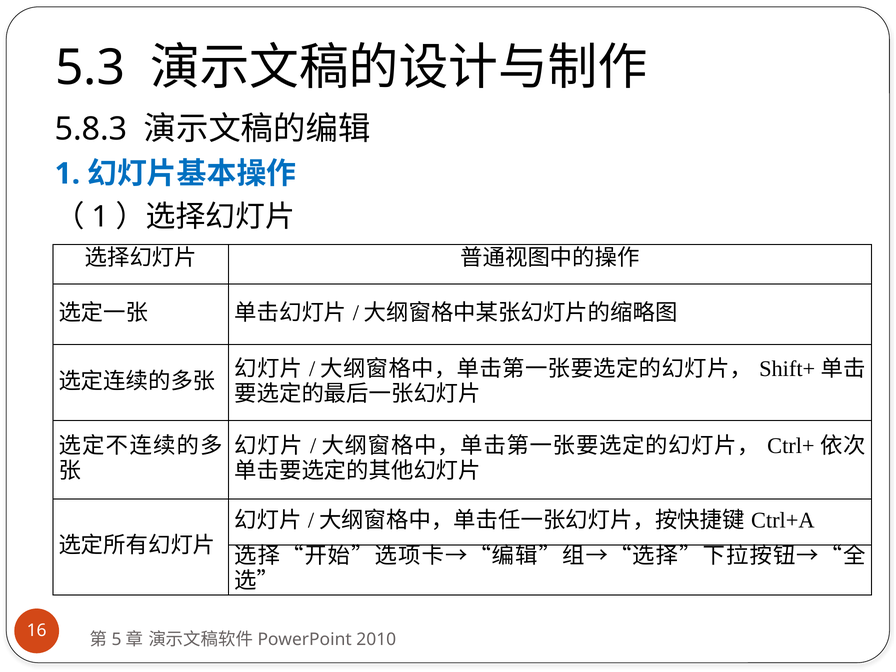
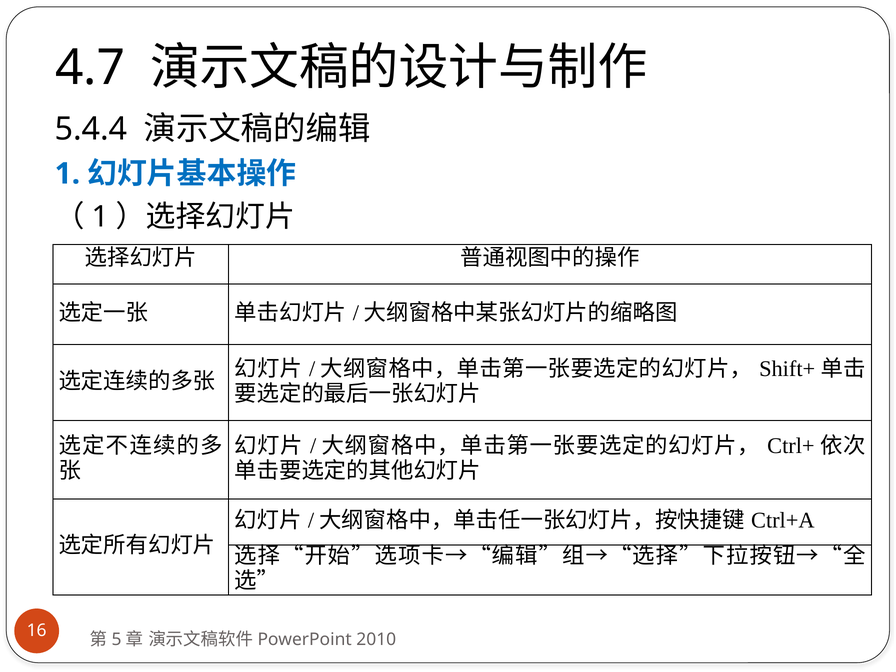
5.3: 5.3 -> 4.7 (90, 68)
5.8.3: 5.8.3 -> 5.4.4 (91, 129)
